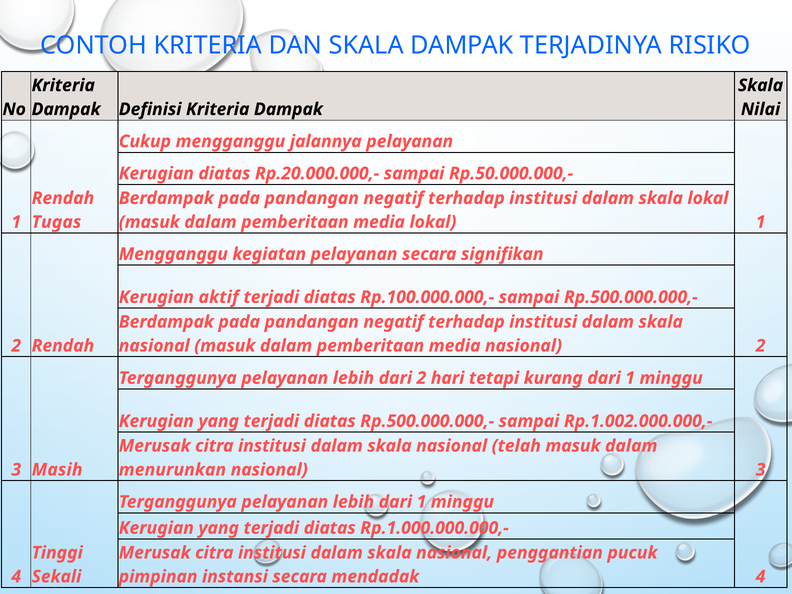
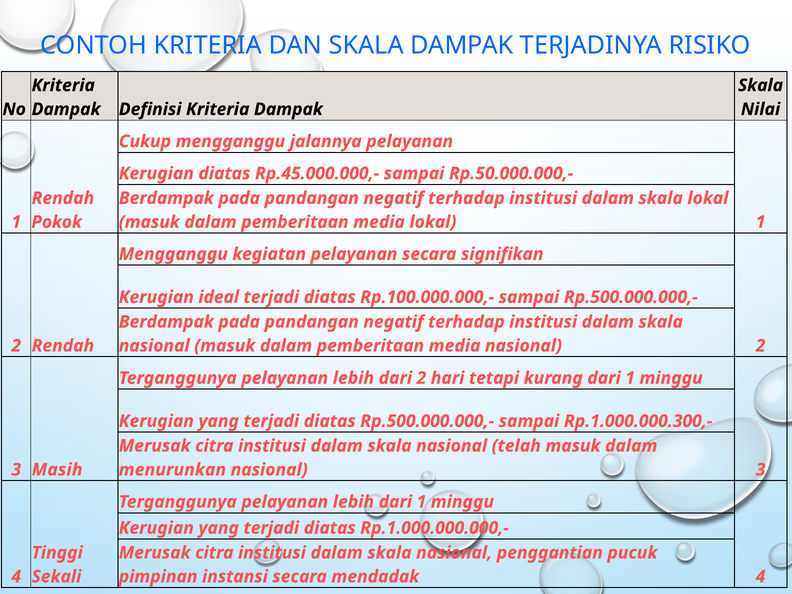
Rp.20.000.000,-: Rp.20.000.000,- -> Rp.45.000.000,- (317, 173)
Tugas: Tugas -> Pokok (57, 222)
aktif: aktif -> ideal (219, 297)
Rp.1.002.000.000,-: Rp.1.002.000.000,- -> Rp.1.000.000.300,- (638, 421)
